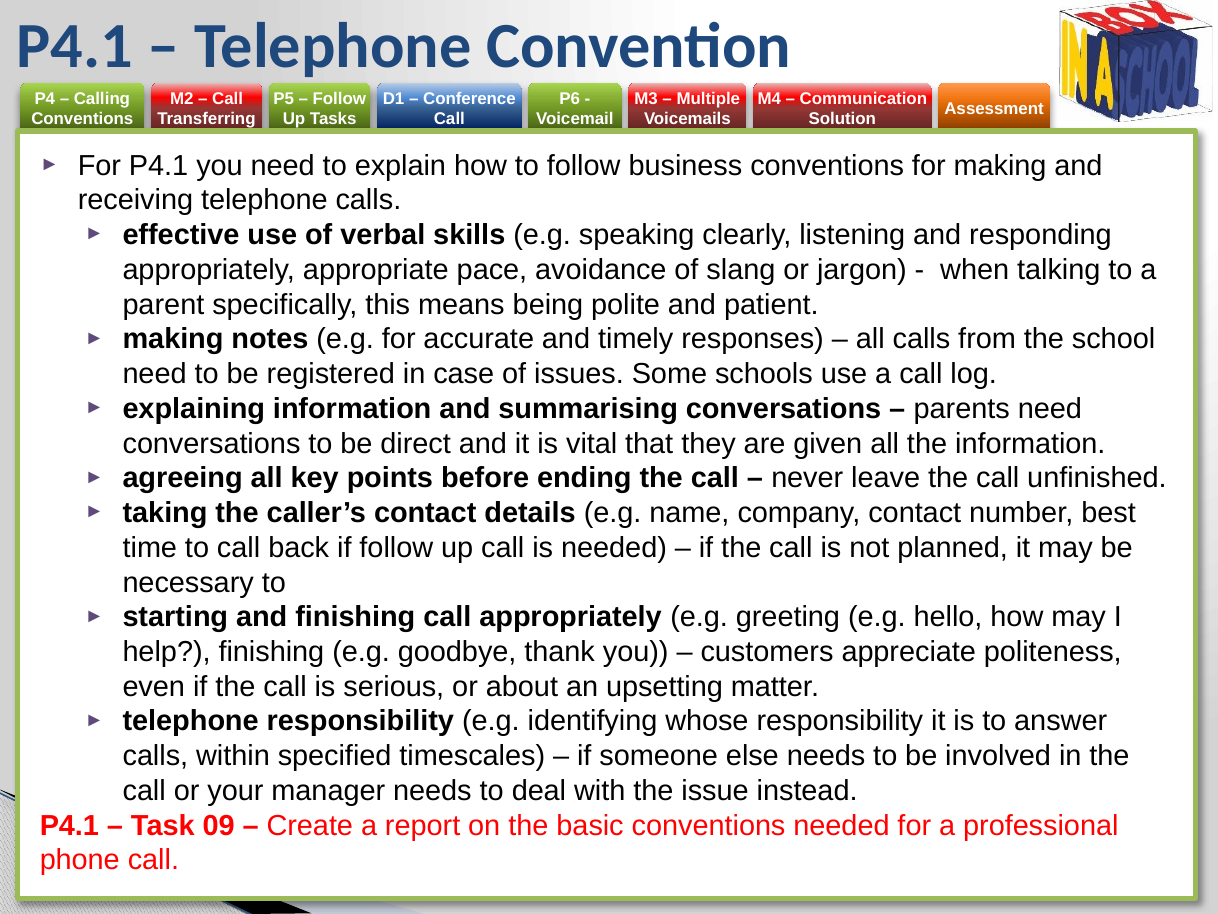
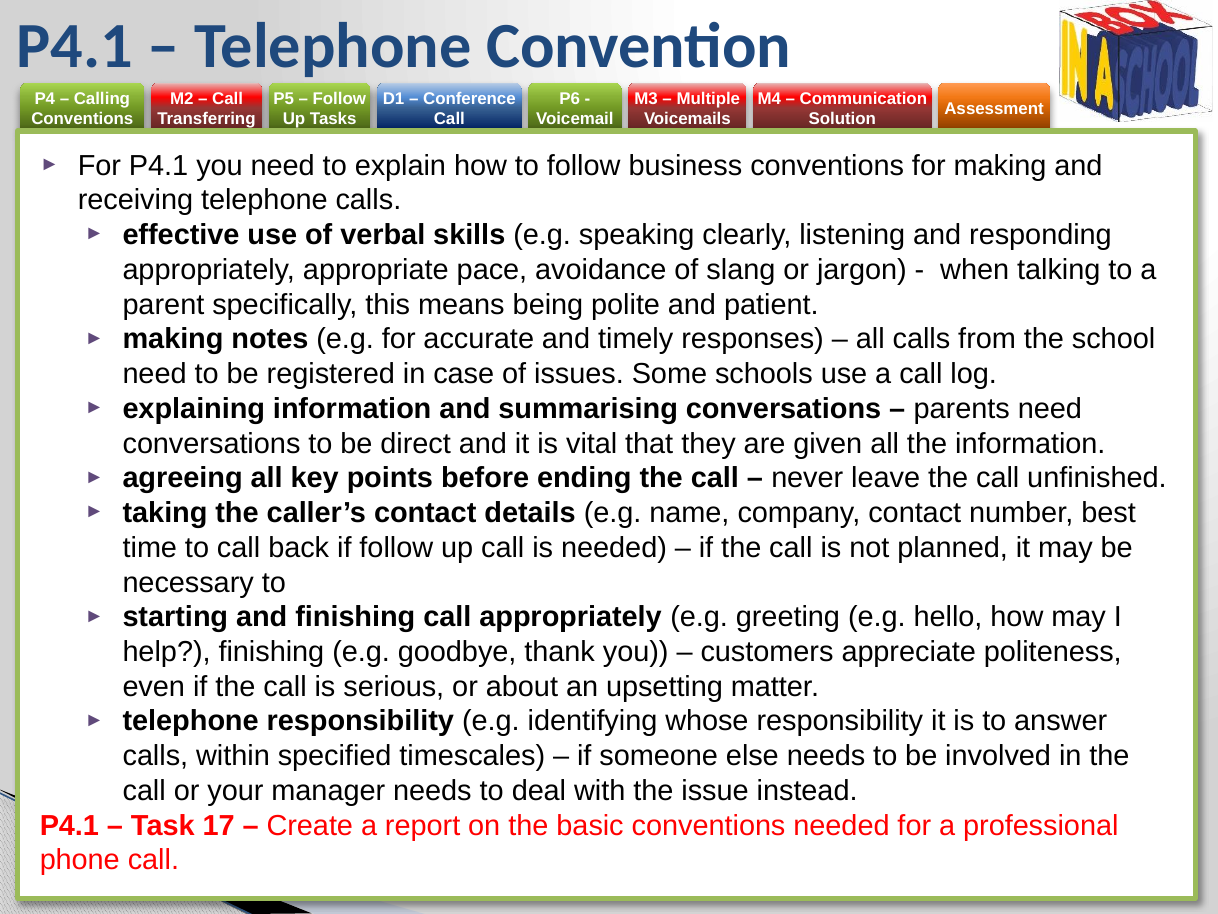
09: 09 -> 17 (219, 825)
